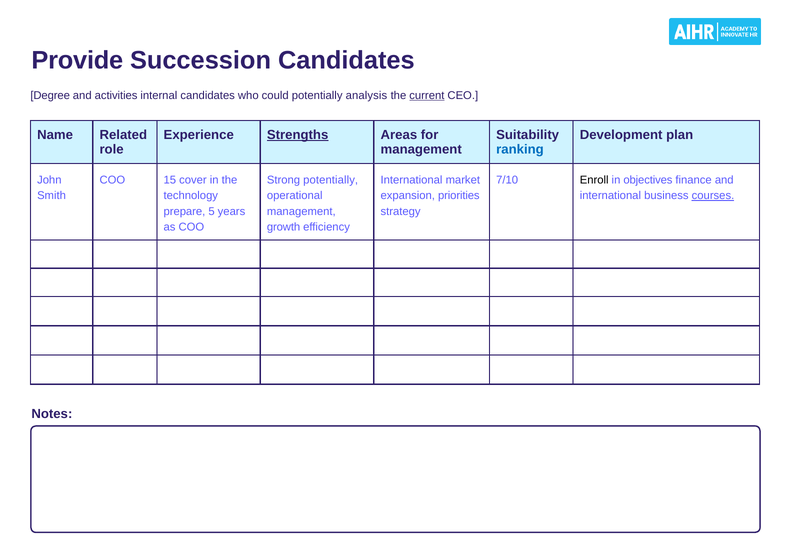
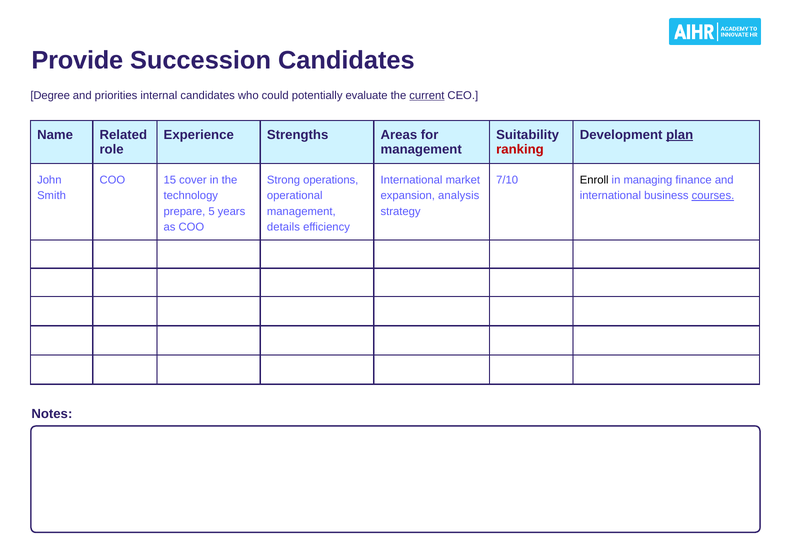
activities: activities -> priorities (116, 96)
analysis: analysis -> evaluate (367, 96)
Strengths underline: present -> none (298, 135)
plan underline: none -> present (680, 135)
ranking colour: blue -> red (520, 150)
Strong potentially: potentially -> operations (331, 180)
objectives: objectives -> managing (648, 180)
priorities: priorities -> analysis (459, 196)
growth: growth -> details (283, 227)
